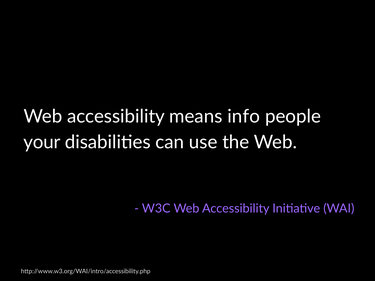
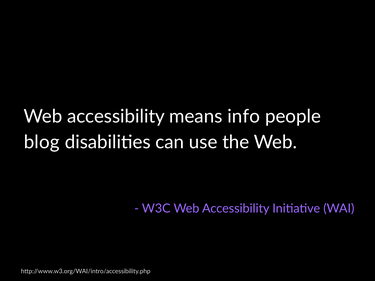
your: your -> blog (42, 142)
